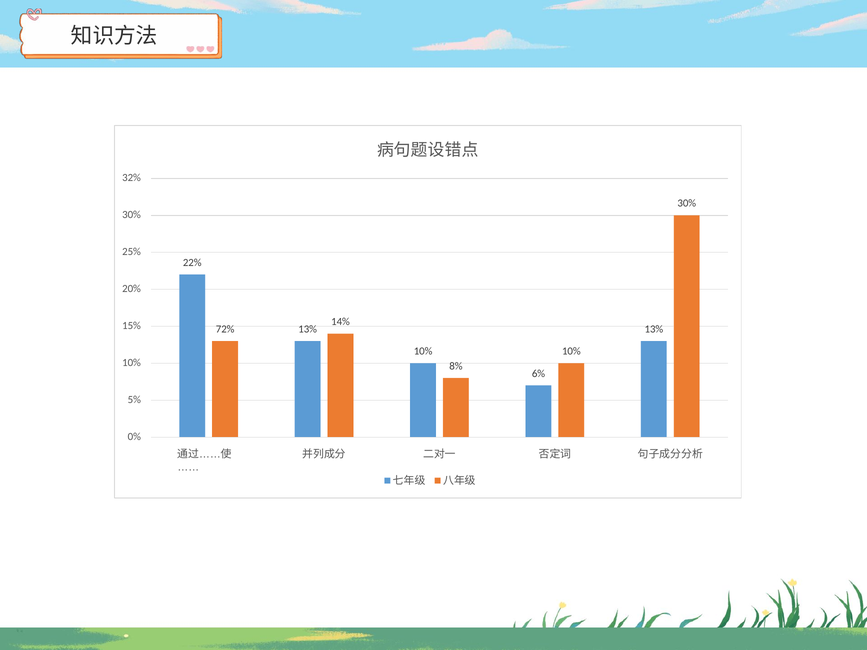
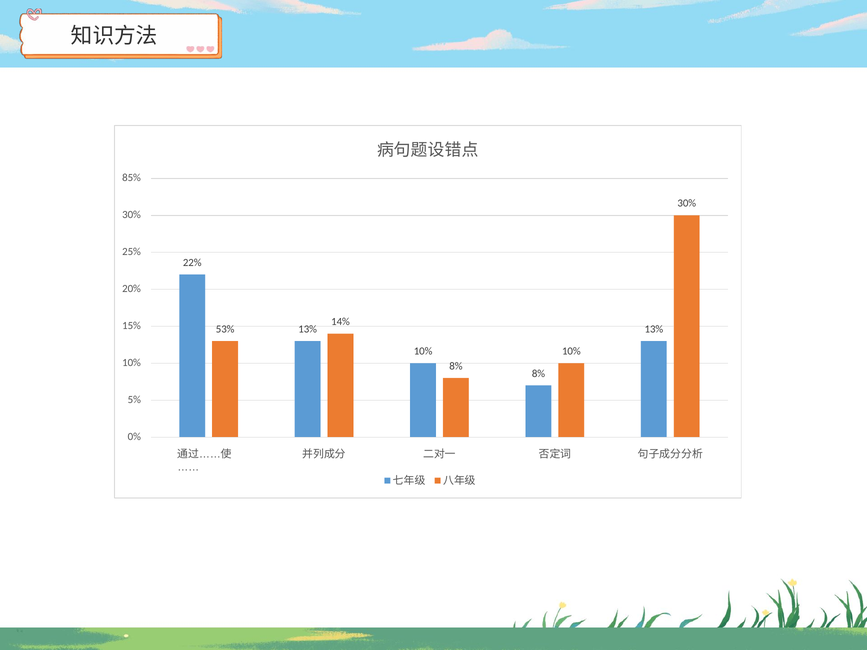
32%: 32% -> 85% (132, 178)
72%: 72% -> 53% (225, 329)
6%: 6% -> 8% (539, 374)
